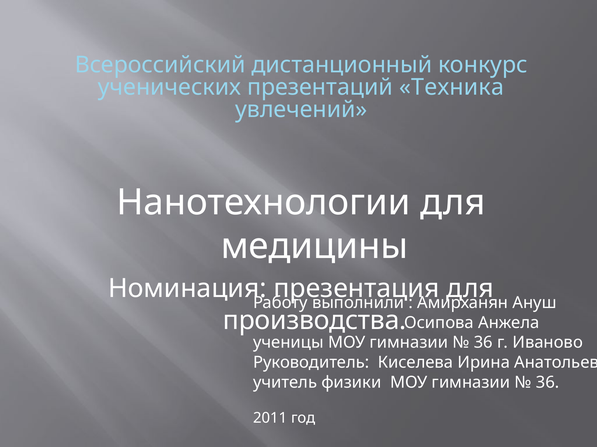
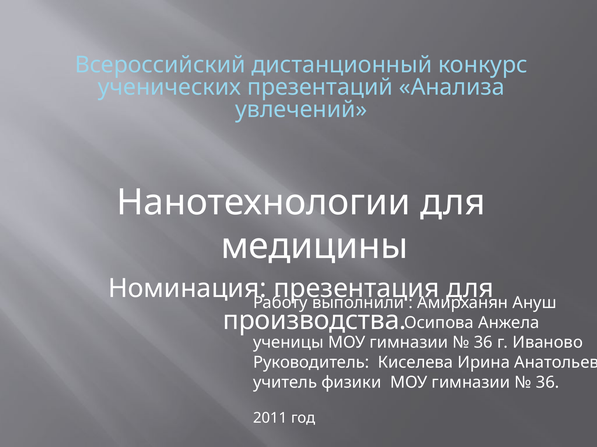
Техника: Техника -> Анализа (452, 87)
